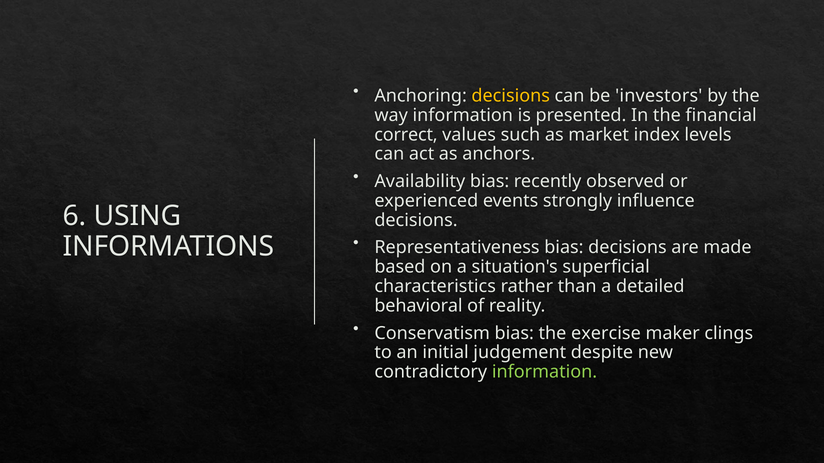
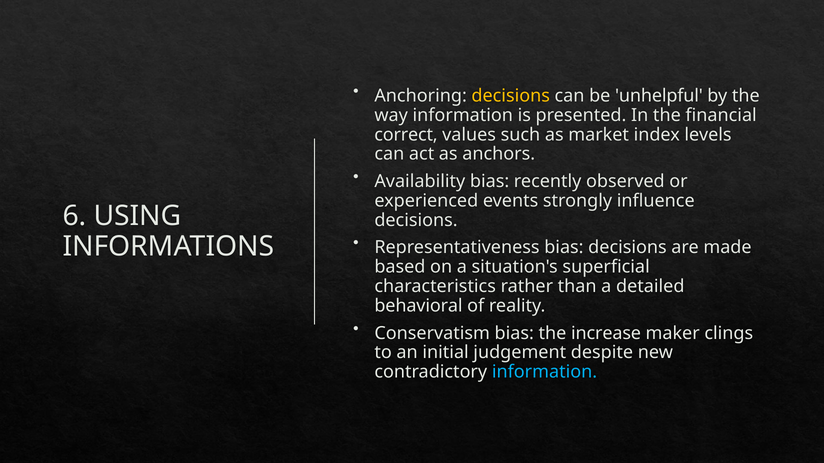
investors: investors -> unhelpful (659, 96)
exercise: exercise -> increase (606, 333)
information colour: light green -> light blue (545, 372)
